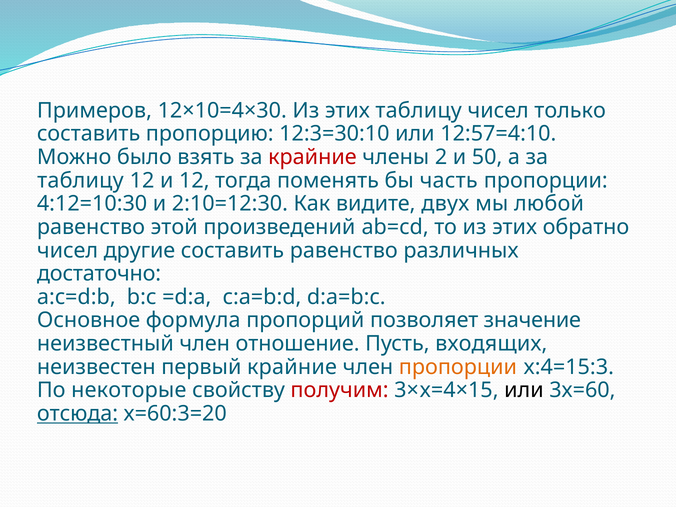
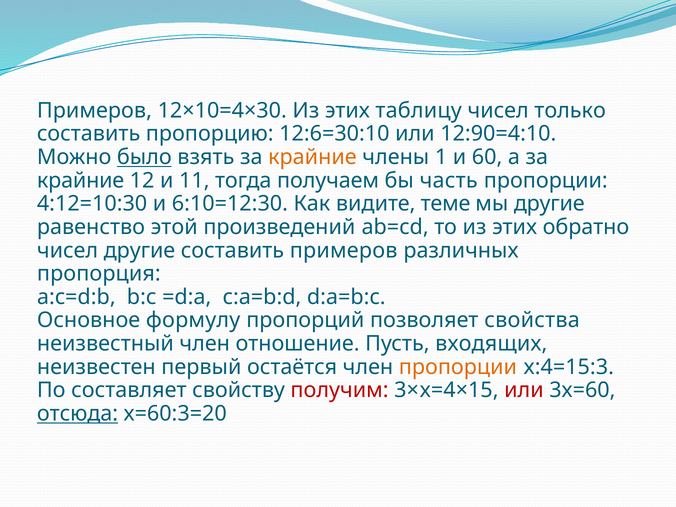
12:3=30:10: 12:3=30:10 -> 12:6=30:10 (334, 134)
12:57=4:10: 12:57=4:10 -> 12:90=4:10 (498, 134)
было underline: none -> present (144, 157)
крайние colour: red -> orange (312, 157)
2: 2 -> 1 (441, 157)
50: 50 -> 60 (487, 157)
таблицу: таблицу -> крайние (81, 180)
и 12: 12 -> 11 (194, 180)
поменять: поменять -> получаем (328, 180)
2:10=12:30: 2:10=12:30 -> 6:10=12:30 (230, 204)
двух: двух -> теме (446, 204)
мы любой: любой -> другие (549, 204)
составить равенство: равенство -> примеров (344, 250)
достаточно: достаточно -> пропорция (99, 274)
формула: формула -> формулу (193, 320)
значение: значение -> свойства (532, 320)
первый крайние: крайние -> остаётся (292, 367)
некоторые: некоторые -> составляет (129, 390)
или colour: black -> red (524, 390)
